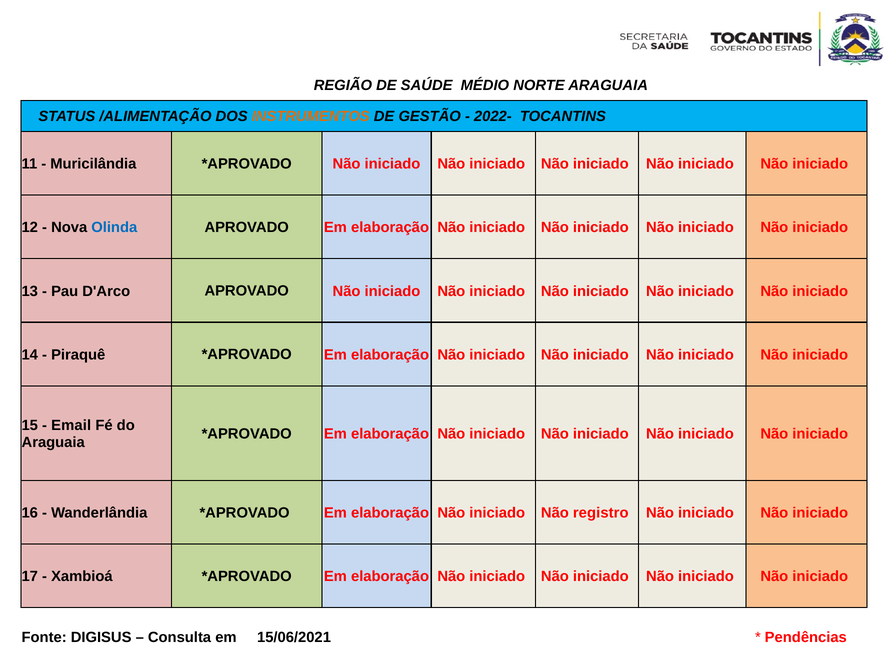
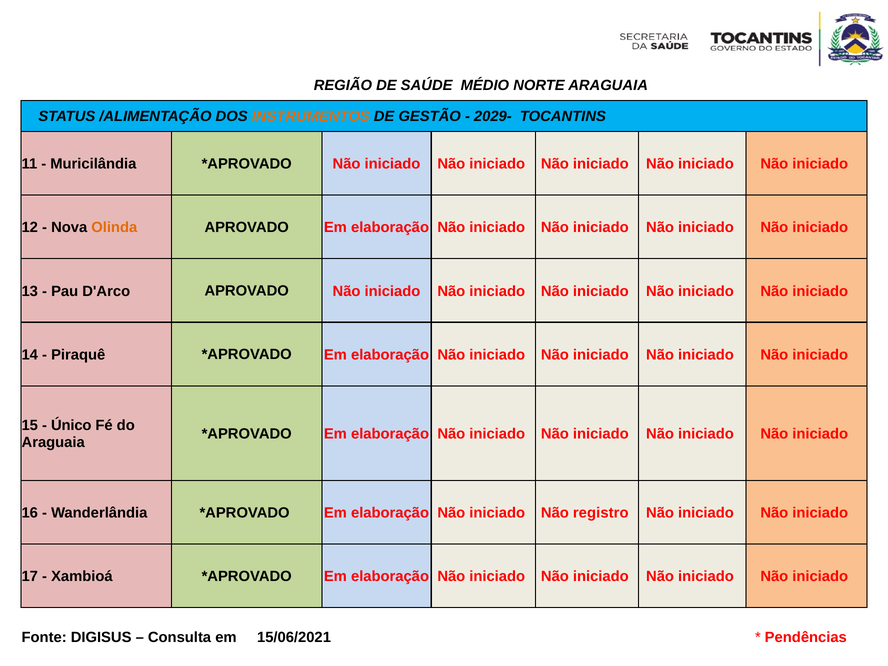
2022-: 2022- -> 2029- (493, 117)
Olinda colour: blue -> orange (114, 228)
Email: Email -> Único (71, 426)
